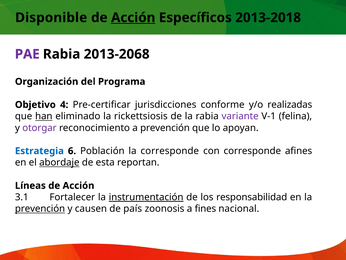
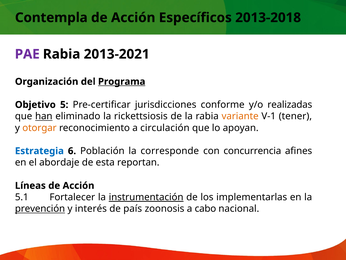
Disponible: Disponible -> Contempla (51, 18)
Acción underline: present -> none (133, 18)
2013-2068: 2013-2068 -> 2013-2021 (117, 54)
Programa underline: none -> present (122, 81)
4: 4 -> 5 (64, 105)
variante colour: purple -> orange (240, 116)
felina: felina -> tener (295, 116)
otorgar colour: purple -> orange (39, 128)
a prevención: prevención -> circulación (165, 128)
con corresponde: corresponde -> concurrencia (252, 151)
abordaje underline: present -> none (59, 162)
3.1: 3.1 -> 5.1 (22, 197)
responsabilidad: responsabilidad -> implementarlas (252, 197)
causen: causen -> interés (91, 208)
fines: fines -> cabo (205, 208)
